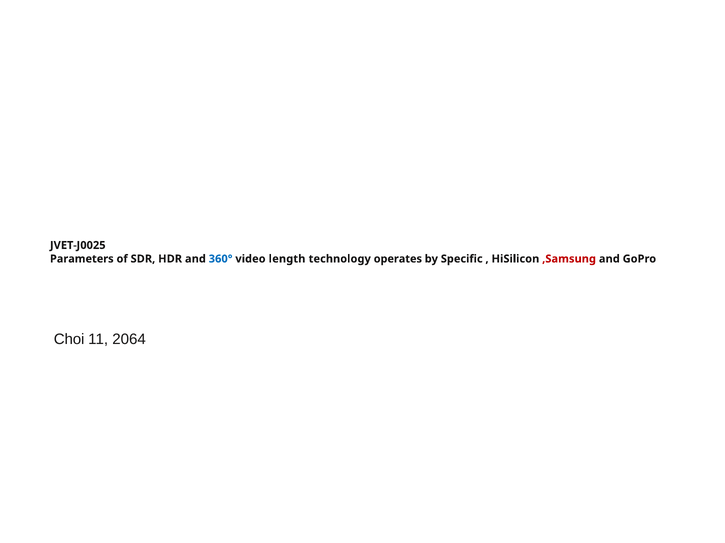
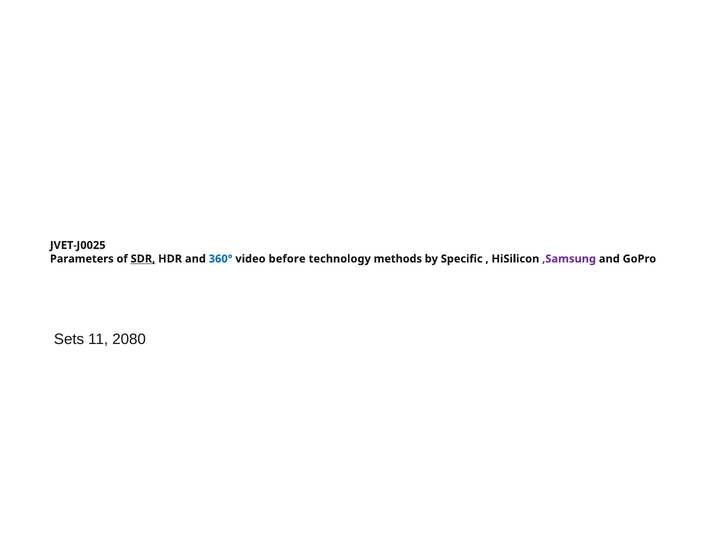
SDR underline: none -> present (143, 259)
length: length -> before (287, 259)
operates: operates -> methods (398, 259)
,Samsung colour: red -> purple (569, 259)
Choi: Choi -> Sets (69, 340)
2064: 2064 -> 2080 (129, 340)
